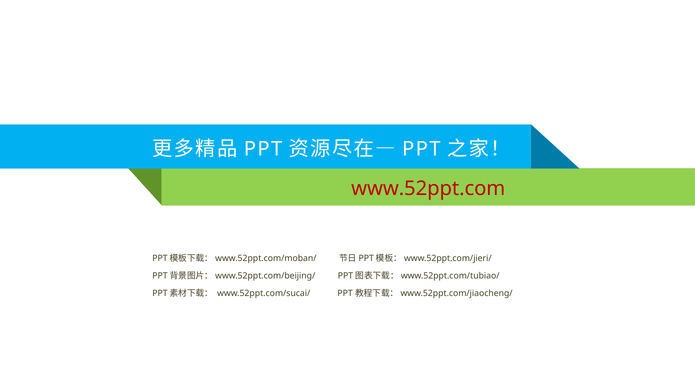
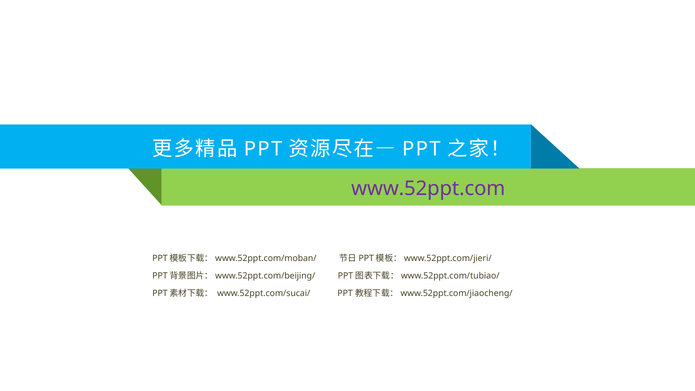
www.52ppt.com colour: red -> purple (428, 188)
